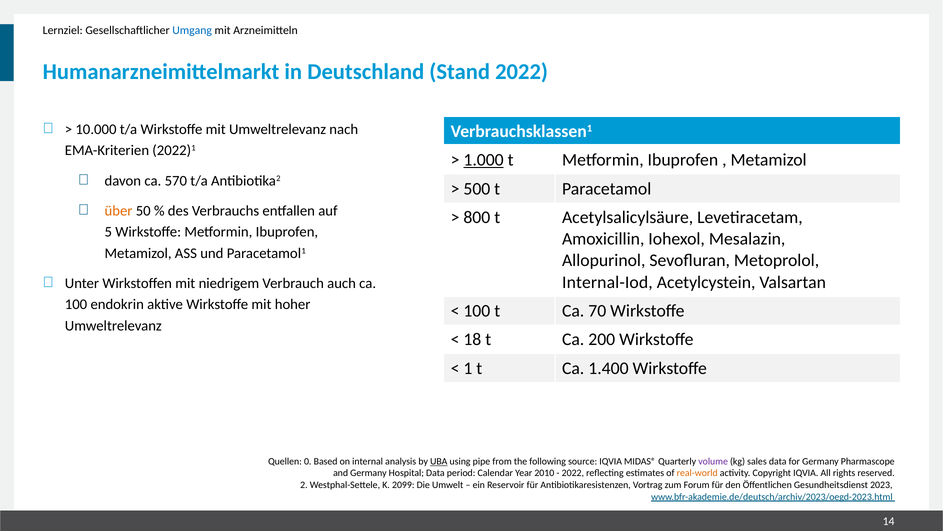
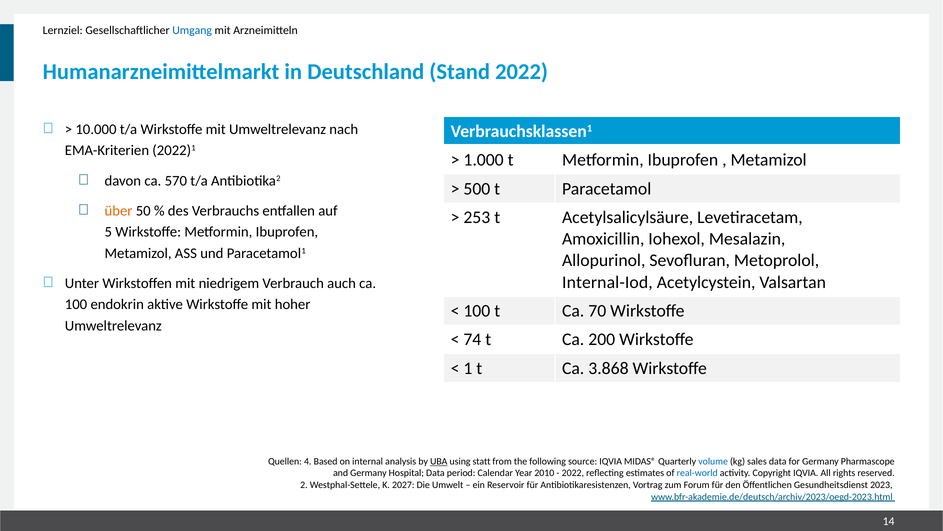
1.000 underline: present -> none (484, 160)
800: 800 -> 253 (477, 217)
18: 18 -> 74 (472, 339)
1.400: 1.400 -> 3.868 (608, 368)
0: 0 -> 4 (308, 461)
pipe: pipe -> statt (482, 461)
volume colour: purple -> blue (713, 461)
real-world colour: orange -> blue (697, 473)
2099: 2099 -> 2027 (403, 485)
